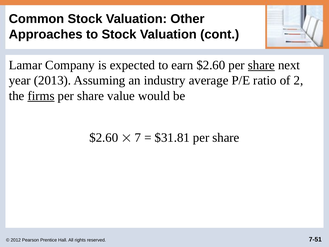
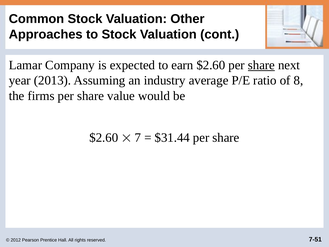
2: 2 -> 8 (298, 80)
firms underline: present -> none (41, 96)
$31.81: $31.81 -> $31.44 (172, 137)
